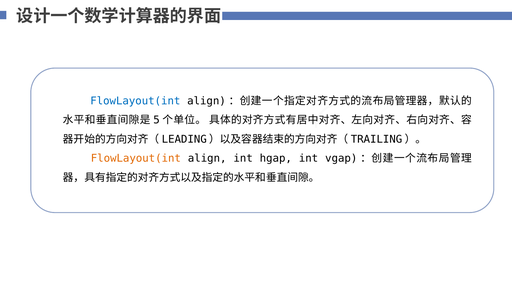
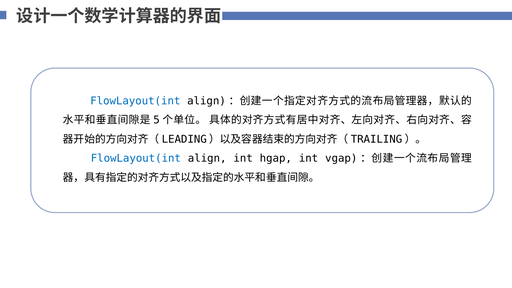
FlowLayout(int colour: orange -> blue (136, 158)
